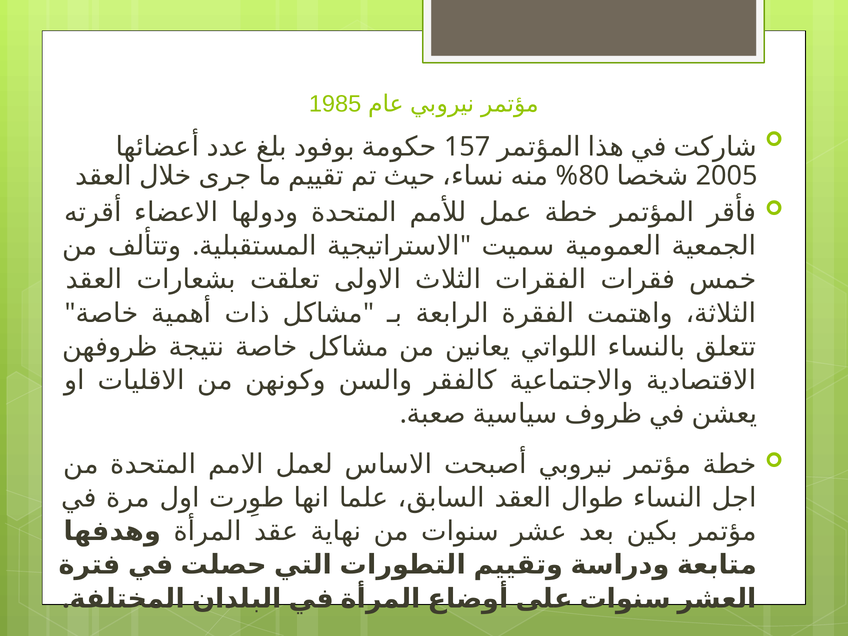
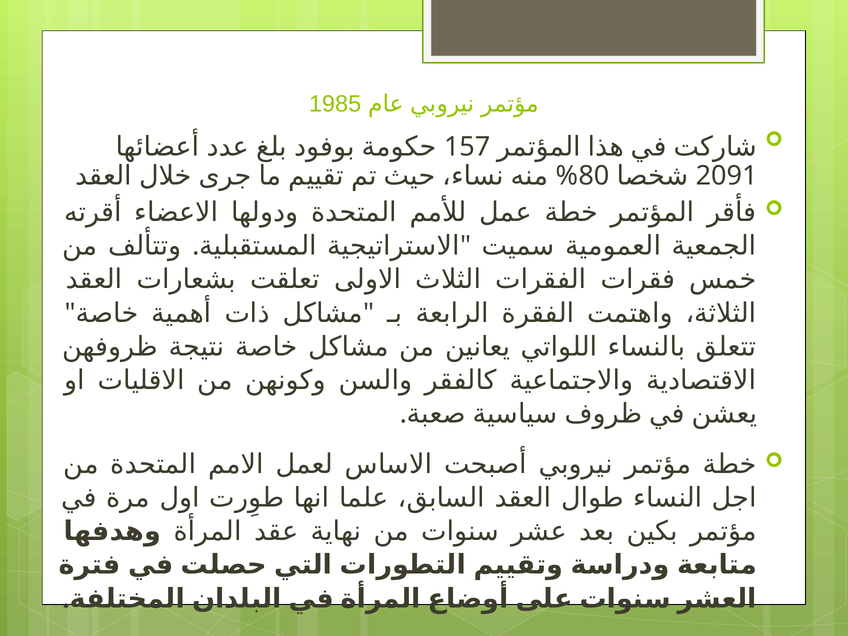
2005: 2005 -> 2091 (727, 176)
